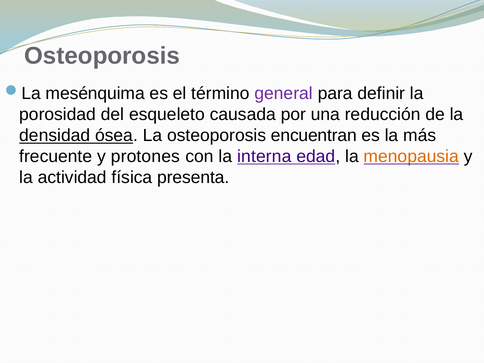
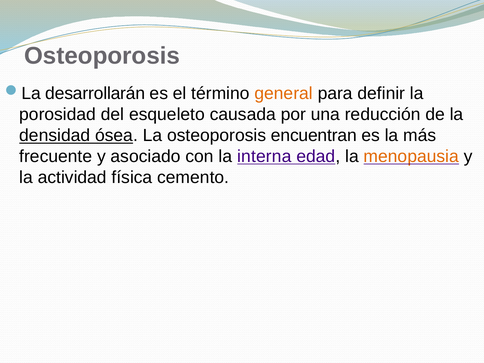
mesénquima: mesénquima -> desarrollarán (95, 93)
general colour: purple -> orange (284, 93)
protones: protones -> asociado (146, 156)
presenta: presenta -> cemento (193, 177)
